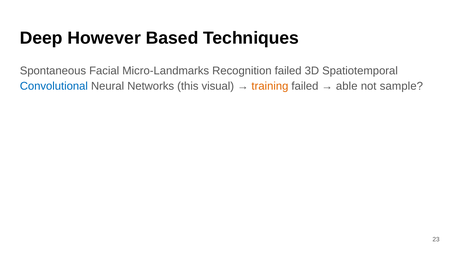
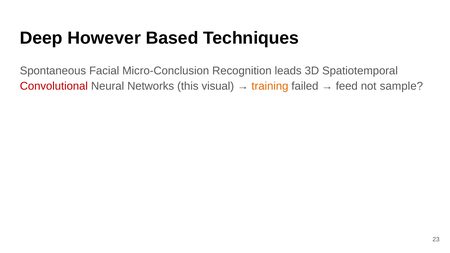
Micro-Landmarks: Micro-Landmarks -> Micro-Conclusion (166, 71)
Recognition failed: failed -> leads (288, 71)
Convolutional colour: blue -> red (54, 86)
able: able -> feed (347, 86)
